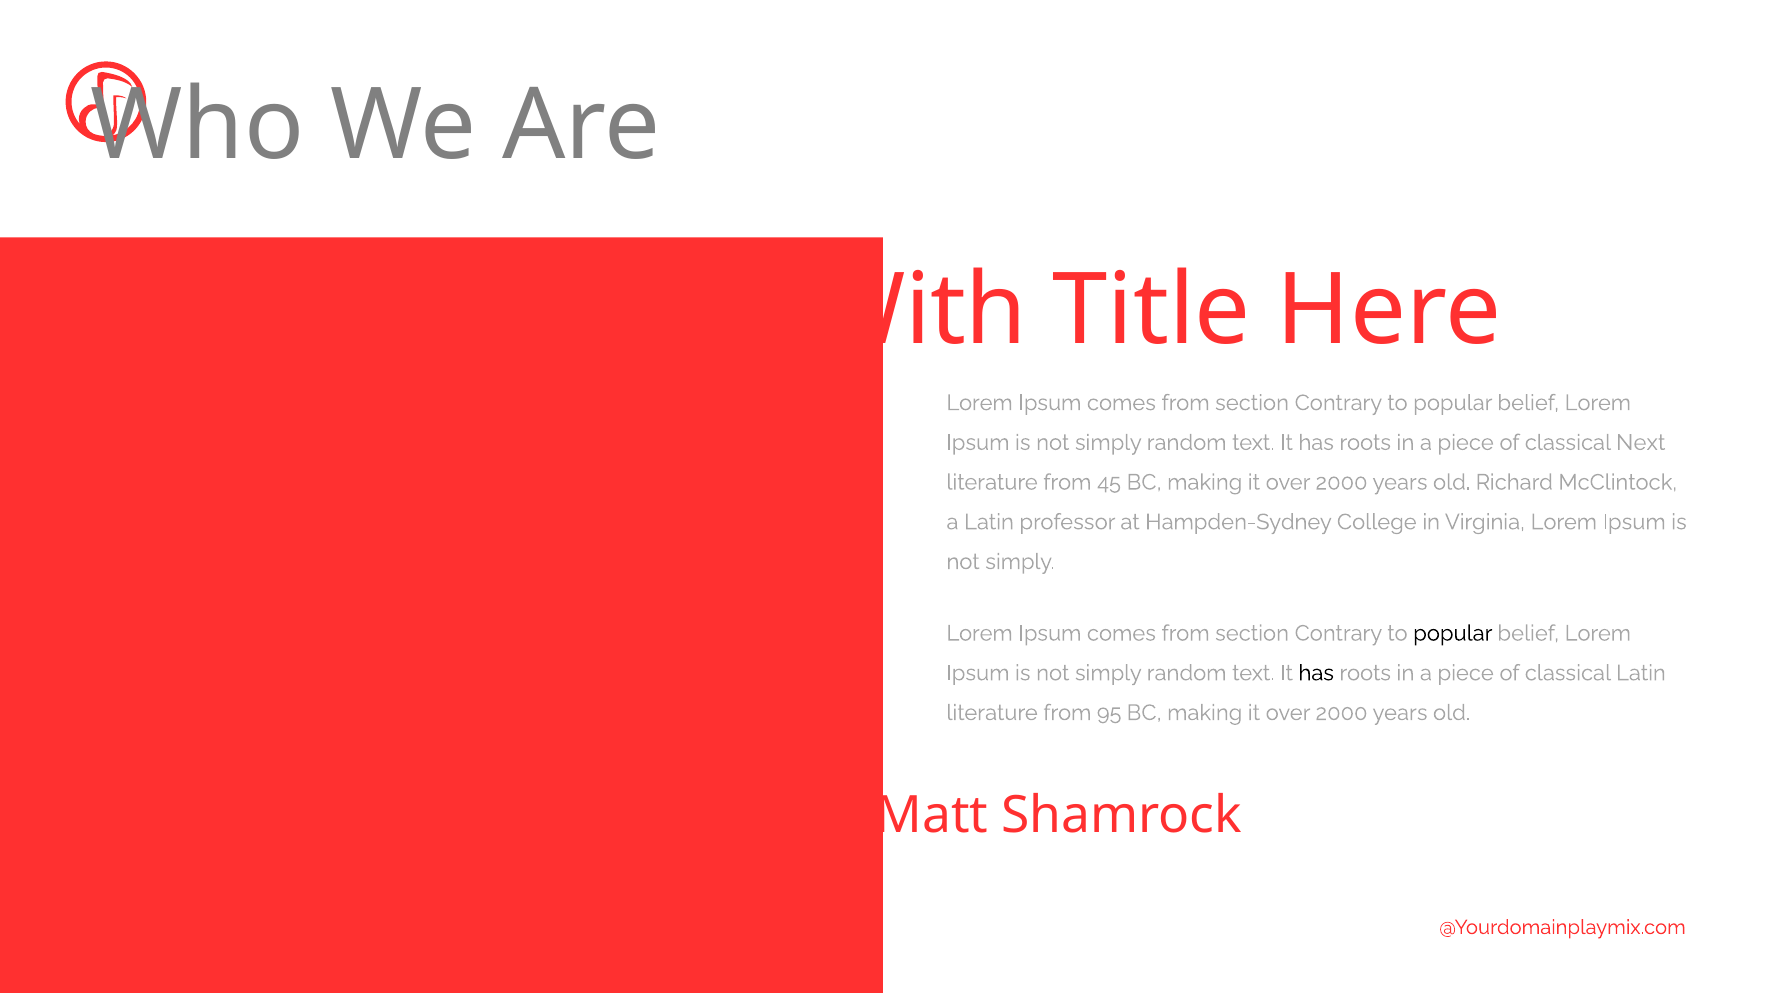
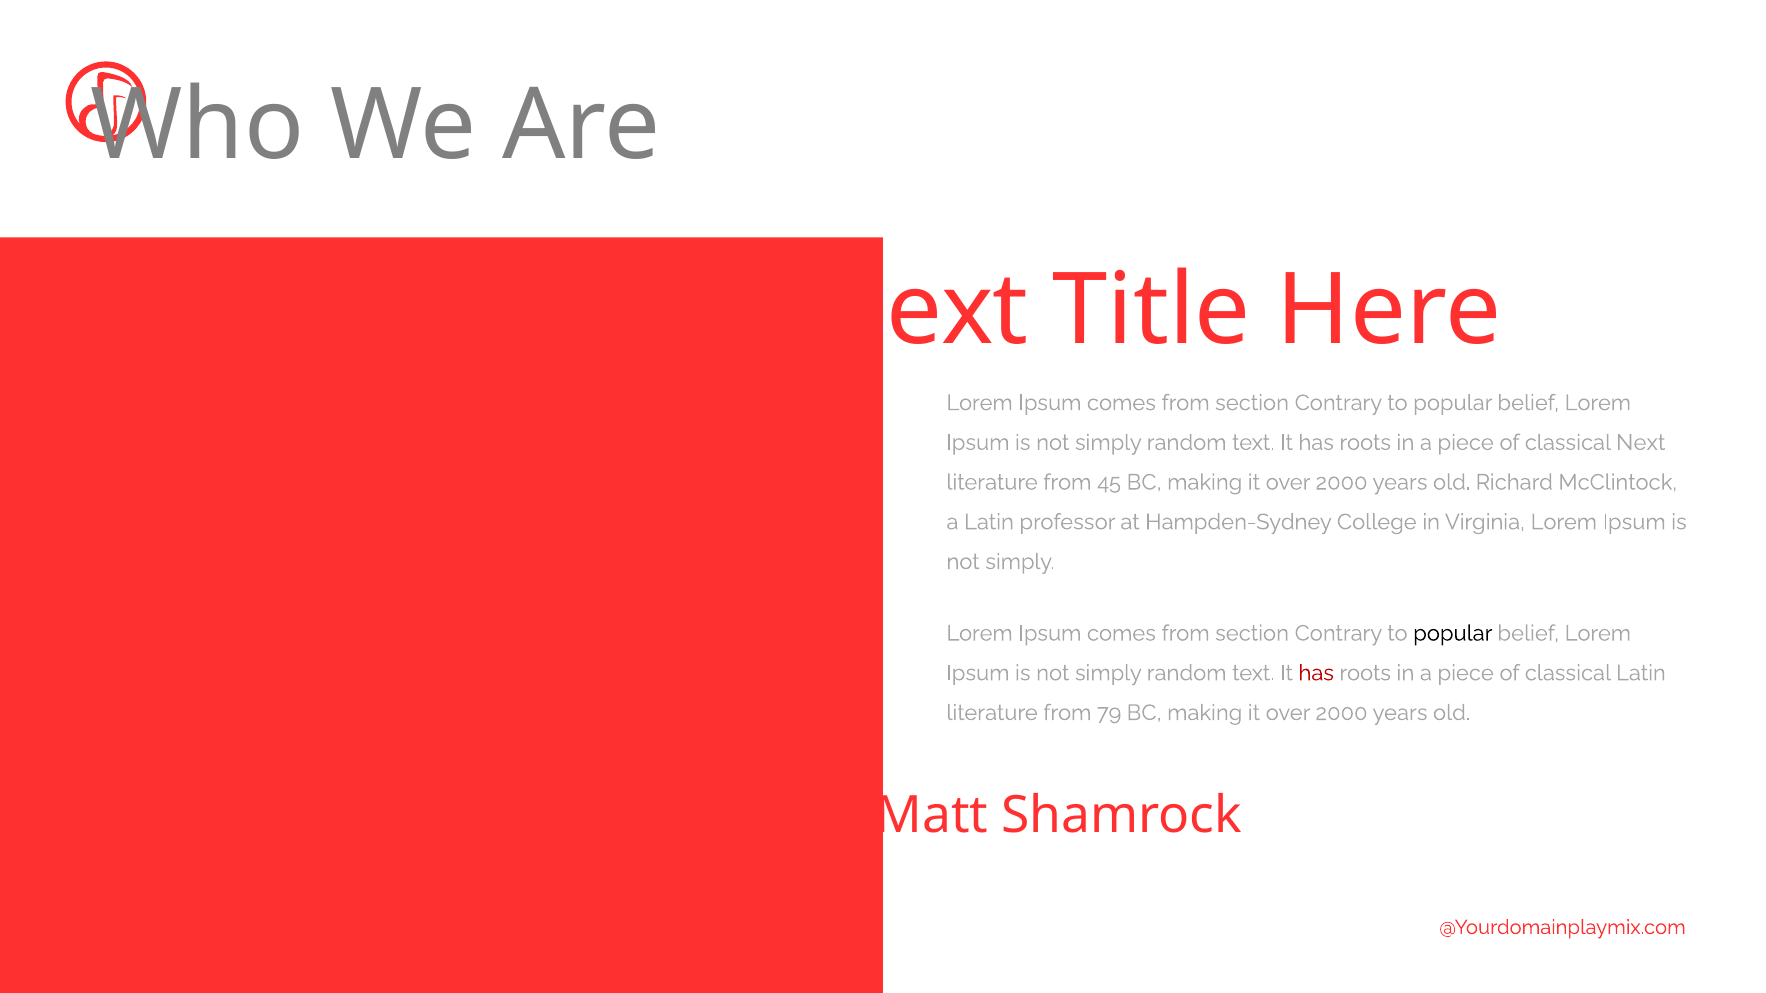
With: With -> Next (920, 311)
has colour: black -> red (1316, 673)
95: 95 -> 79 (1109, 713)
